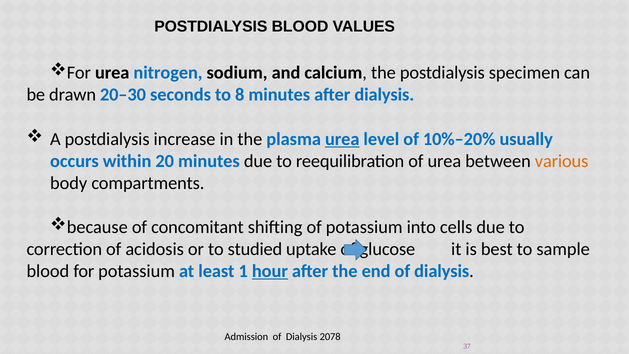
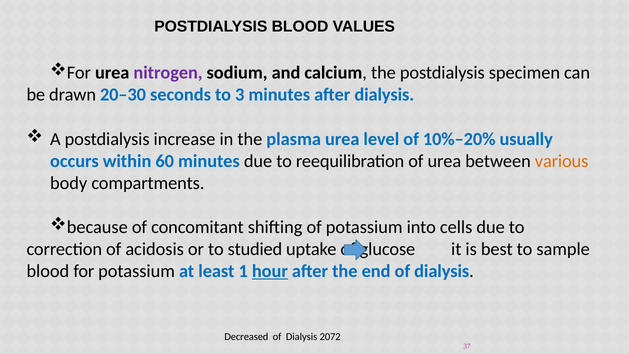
nitrogen colour: blue -> purple (168, 73)
8: 8 -> 3 (240, 95)
urea underline: present -> none (342, 139)
20: 20 -> 60 (165, 161)
Admission: Admission -> Decreased (246, 337)
2078: 2078 -> 2072 (330, 337)
